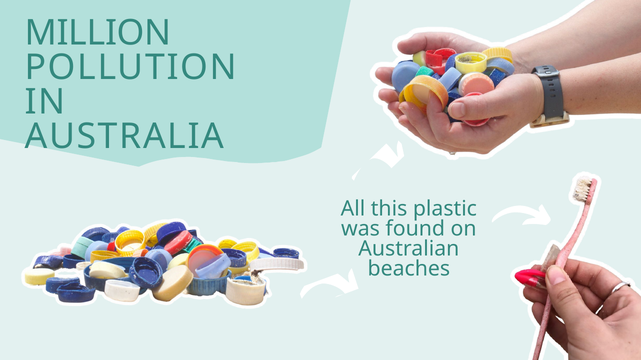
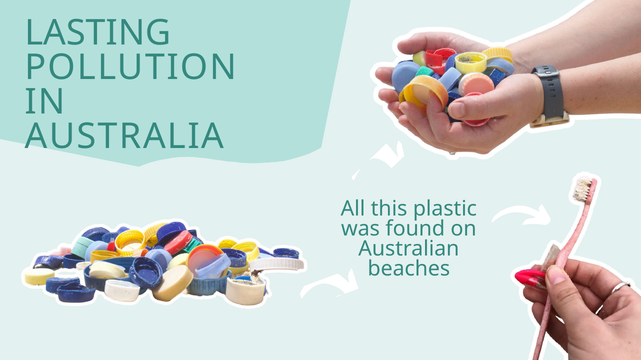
MILLION: MILLION -> LASTING (98, 33)
